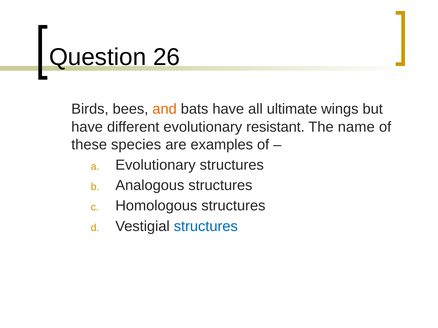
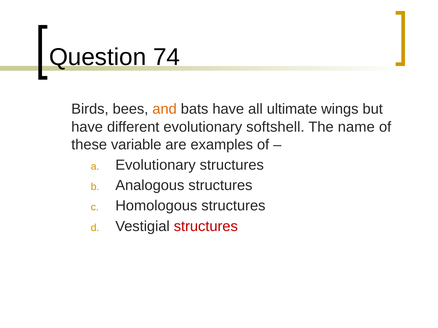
26: 26 -> 74 (167, 57)
resistant: resistant -> softshell (275, 127)
species: species -> variable (136, 145)
structures colour: blue -> red (206, 227)
